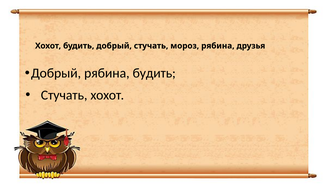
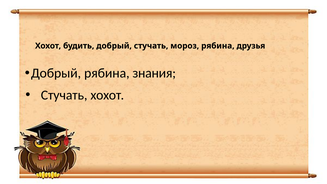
рябина будить: будить -> знания (154, 73)
